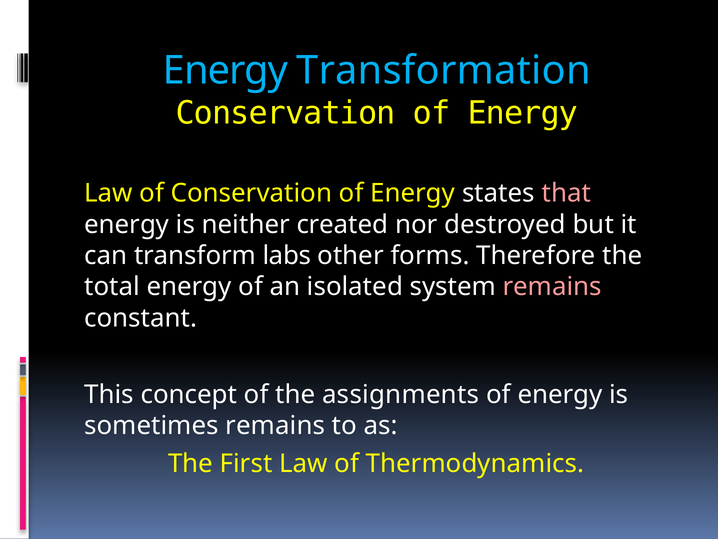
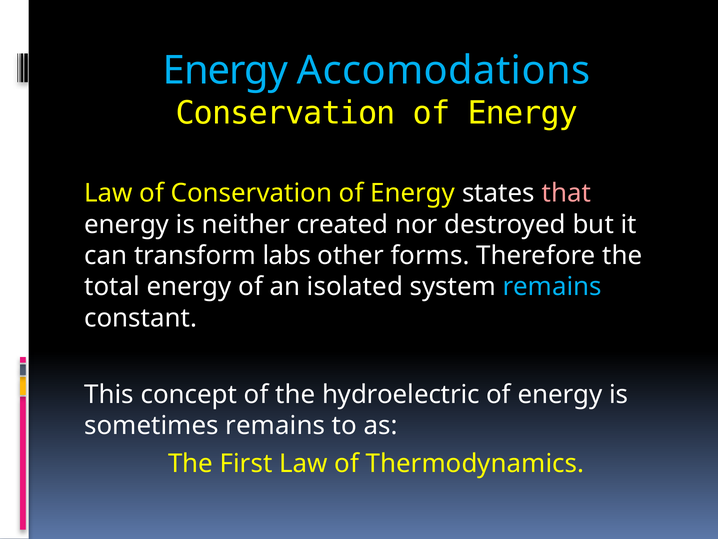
Transformation: Transformation -> Accomodations (443, 70)
remains colour: pink -> light blue (552, 287)
assignments: assignments -> hydroelectric (401, 394)
